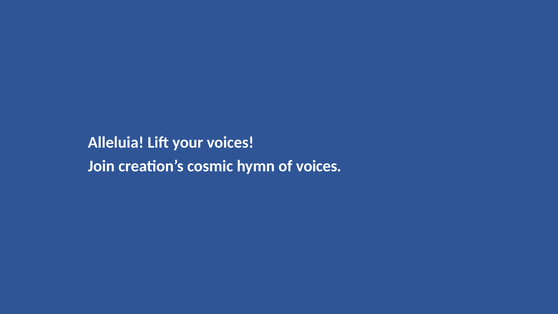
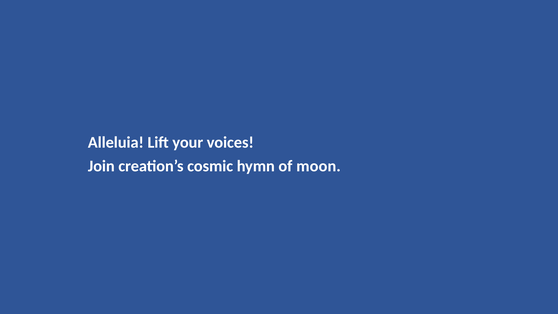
of voices: voices -> moon (319, 166)
